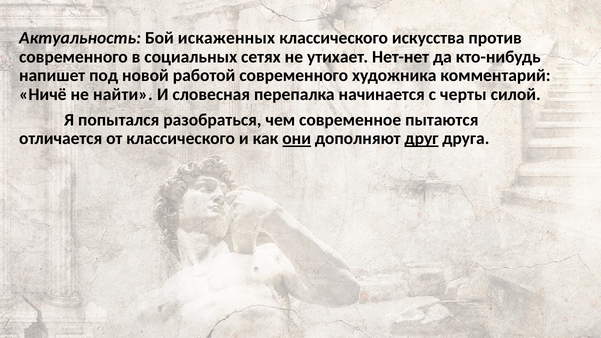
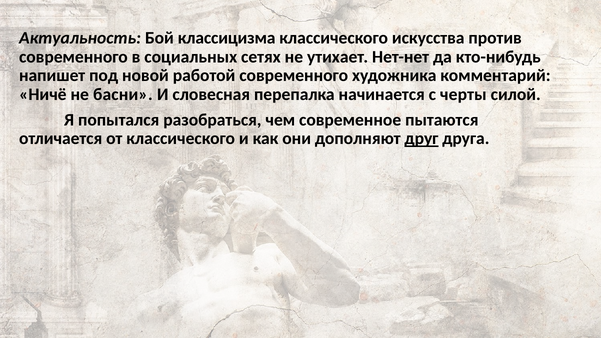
искаженных: искаженных -> классицизма (227, 38)
найти: найти -> басни (123, 95)
они underline: present -> none (297, 139)
